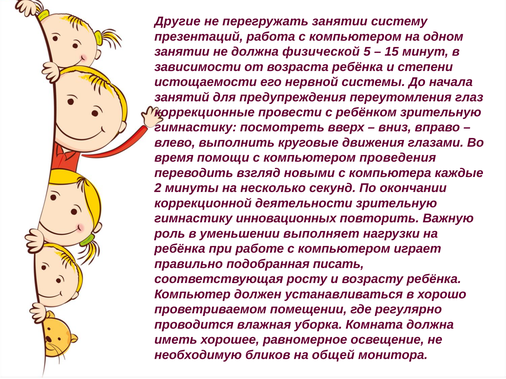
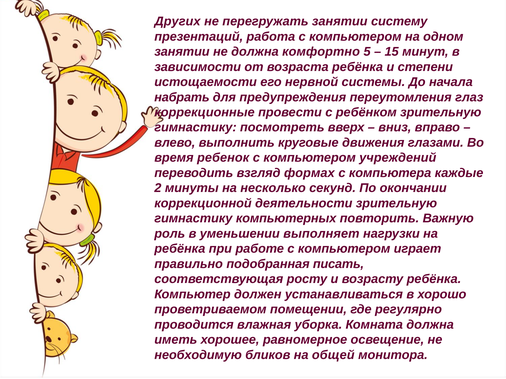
Другие: Другие -> Других (178, 21)
физической: физической -> комфортно (321, 52)
занятий: занятий -> набрать (182, 97)
помощи: помощи -> ребенок (223, 158)
проведения: проведения -> учреждений (398, 158)
новыми: новыми -> формах (309, 173)
инновационных: инновационных -> компьютерных (286, 219)
